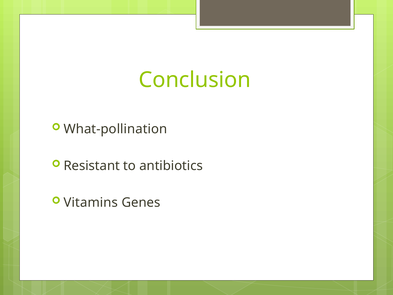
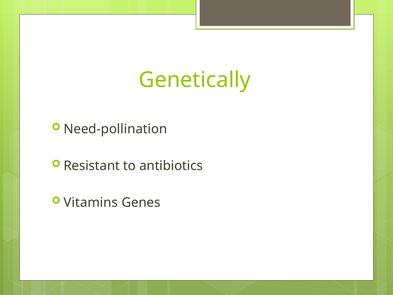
Conclusion: Conclusion -> Genetically (195, 80)
What-pollination: What-pollination -> Need-pollination (115, 129)
